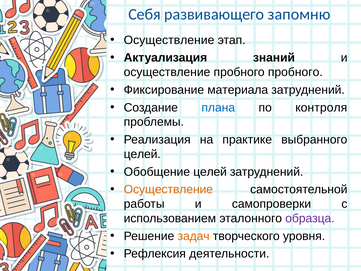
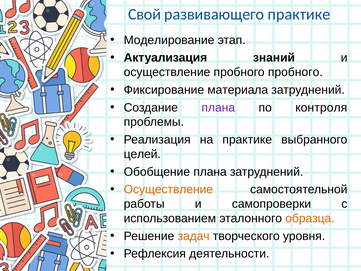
Себя: Себя -> Свой (144, 14)
развивающего запомню: запомню -> практике (299, 14)
Осуществление: Осуществление -> Моделирование (169, 40)
плана colour: blue -> purple (218, 107)
Обобщение целей: целей -> плана (210, 172)
образца colour: purple -> orange (310, 218)
